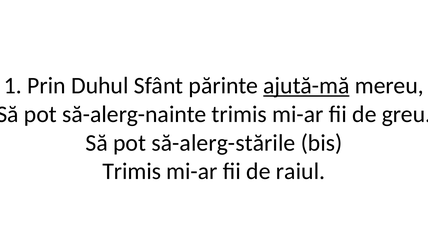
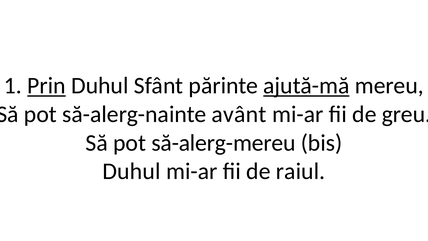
Prin underline: none -> present (47, 86)
să-alerg-nainte trimis: trimis -> avânt (239, 114)
să-alerg-stările: să-alerg-stările -> să-alerg-mereu (224, 143)
Trimis: Trimis -> Duhul (132, 171)
